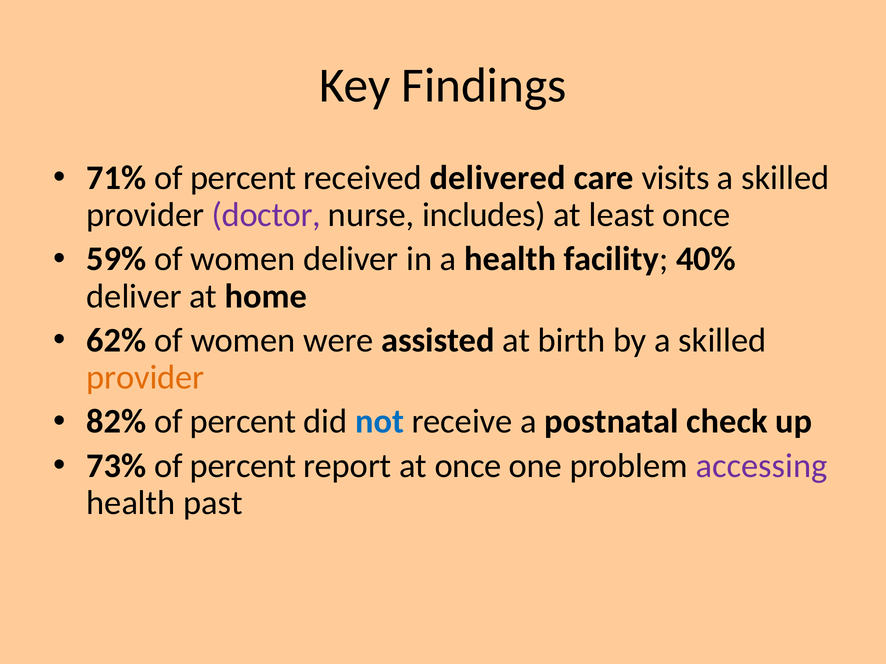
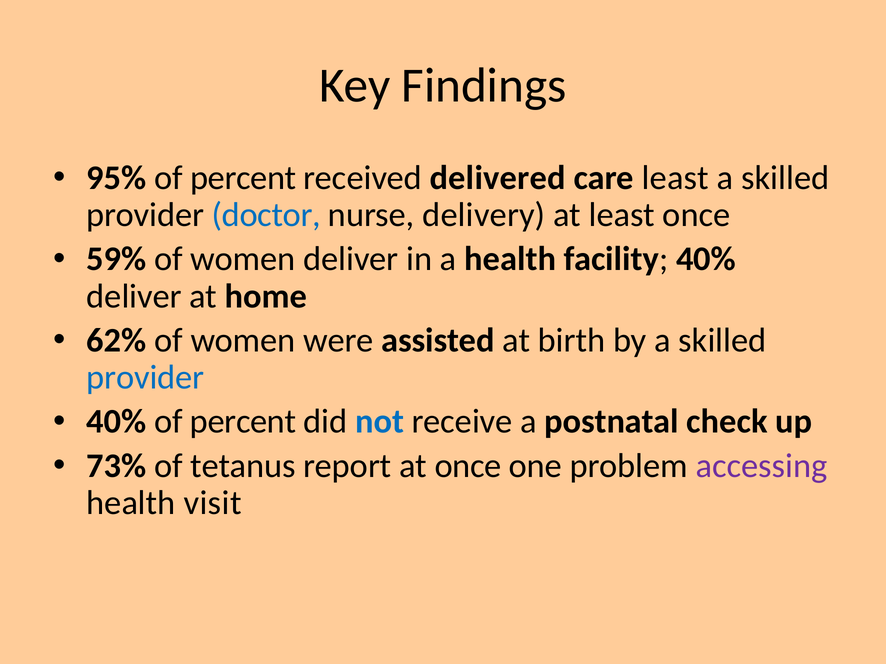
71%: 71% -> 95% (116, 178)
care visits: visits -> least (675, 178)
doctor colour: purple -> blue (266, 215)
includes: includes -> delivery (484, 215)
provider colour: orange -> blue (145, 378)
82%: 82% -> 40% (116, 422)
73% of percent: percent -> tetanus (243, 466)
past: past -> visit (213, 503)
